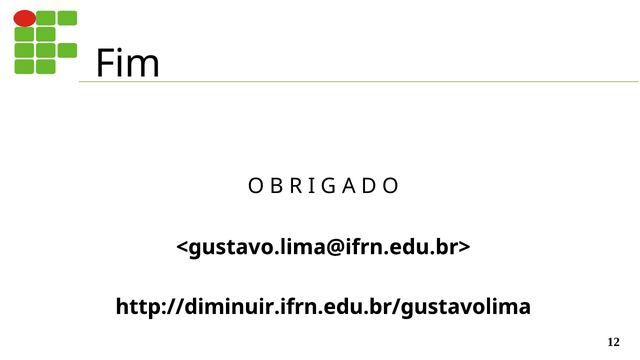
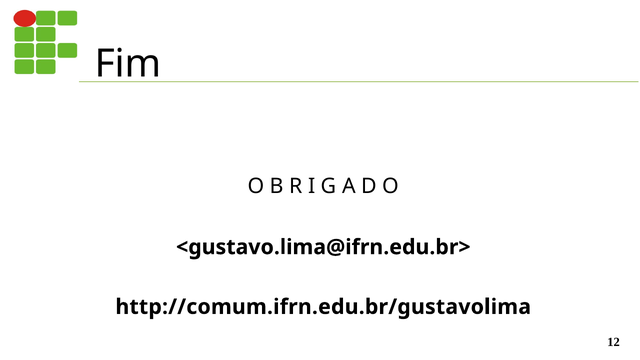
http://diminuir.ifrn.edu.br/gustavolima: http://diminuir.ifrn.edu.br/gustavolima -> http://comum.ifrn.edu.br/gustavolima (323, 307)
